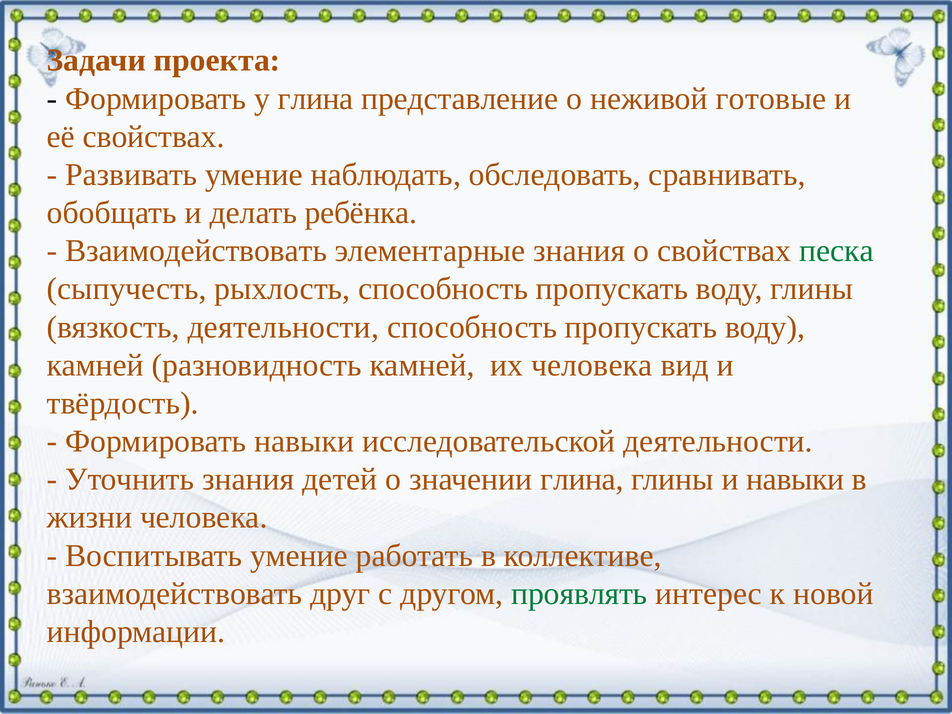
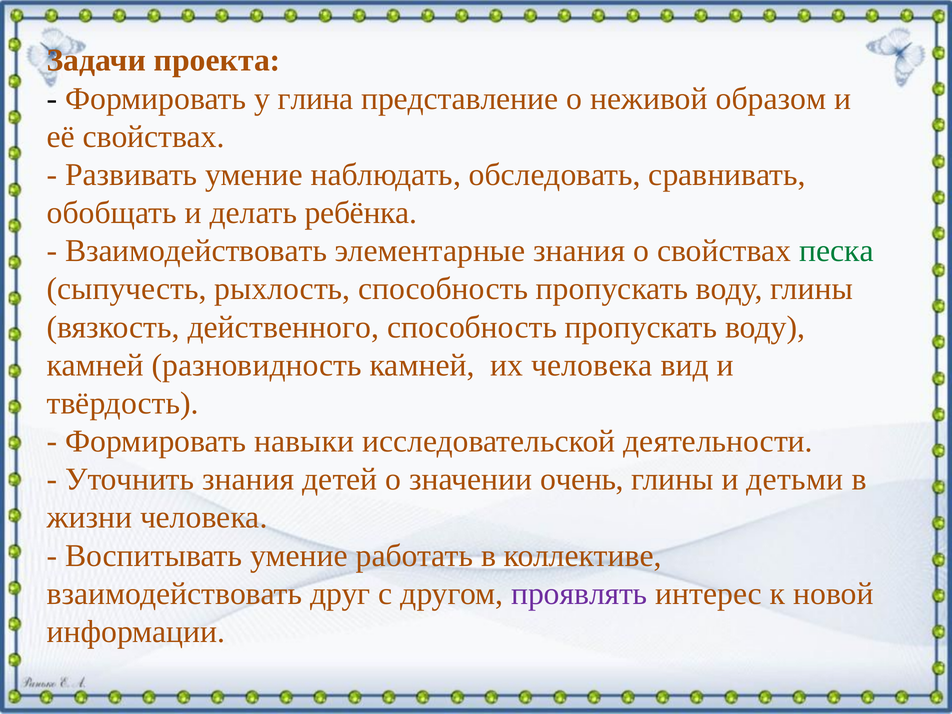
готовые: готовые -> образом (771, 99)
вязкость деятельности: деятельности -> действенного (283, 327)
значении глина: глина -> очень (582, 479)
и навыки: навыки -> детьми (795, 479)
проявлять colour: green -> purple (579, 594)
